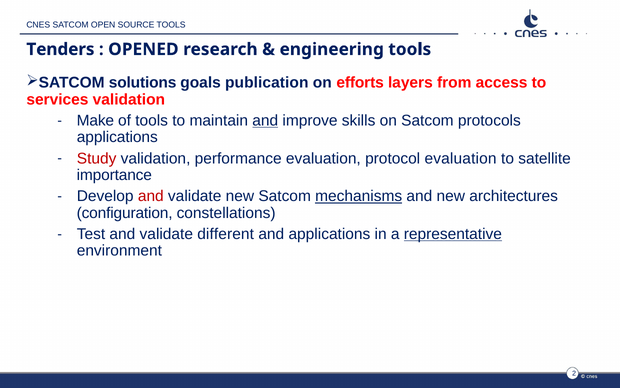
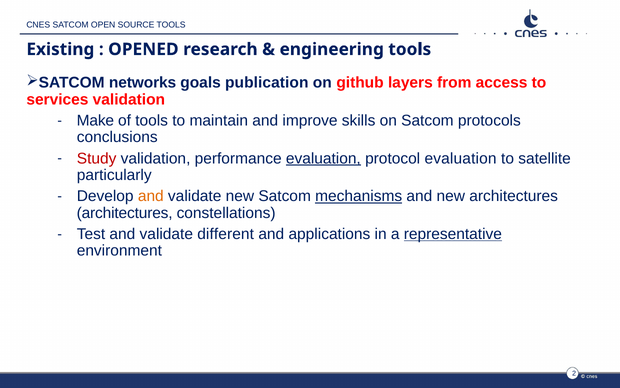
Tenders: Tenders -> Existing (60, 49)
solutions: solutions -> networks (143, 83)
efforts: efforts -> github (360, 83)
and underline: present -> none (265, 120)
applications: applications -> conclusions (117, 137)
evaluation underline: none -> present (323, 158)
importance: importance -> particularly (114, 175)
and colour: red -> orange (151, 196)
configuration: configuration -> architectures (125, 213)
